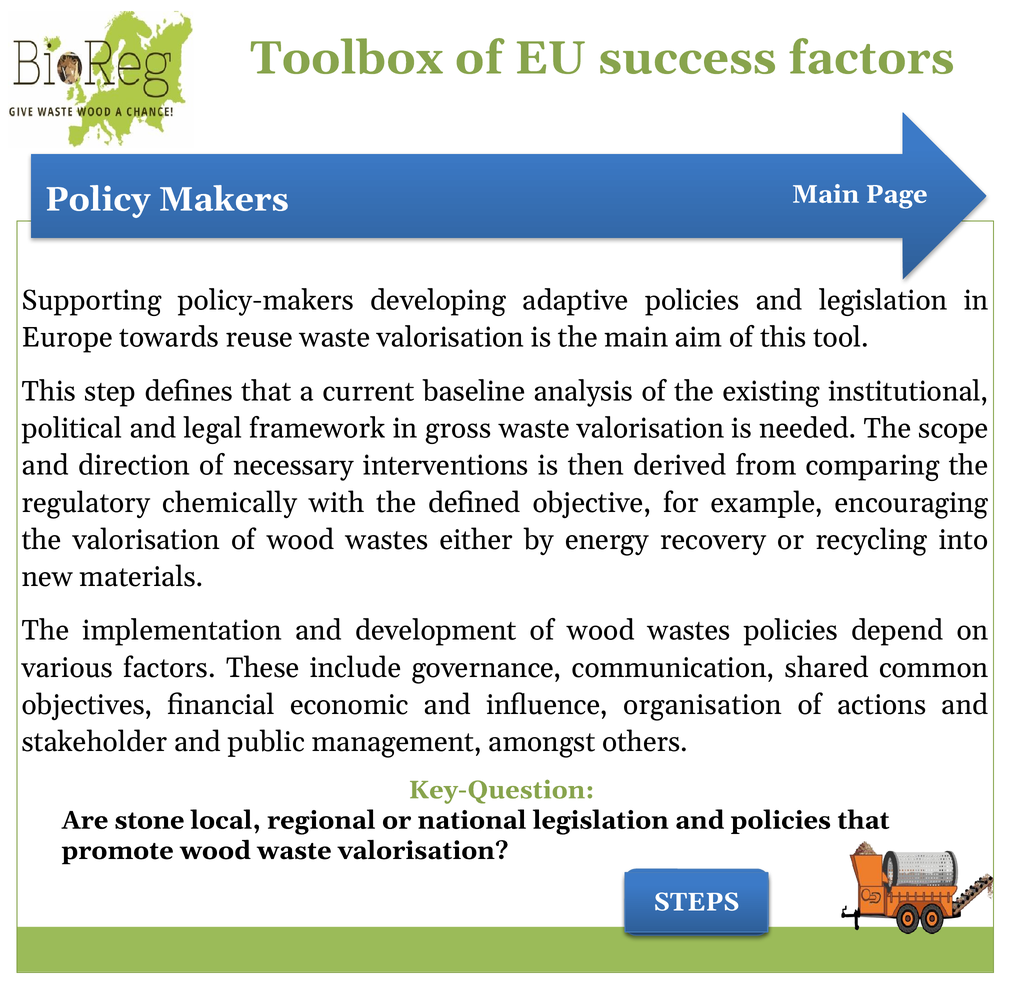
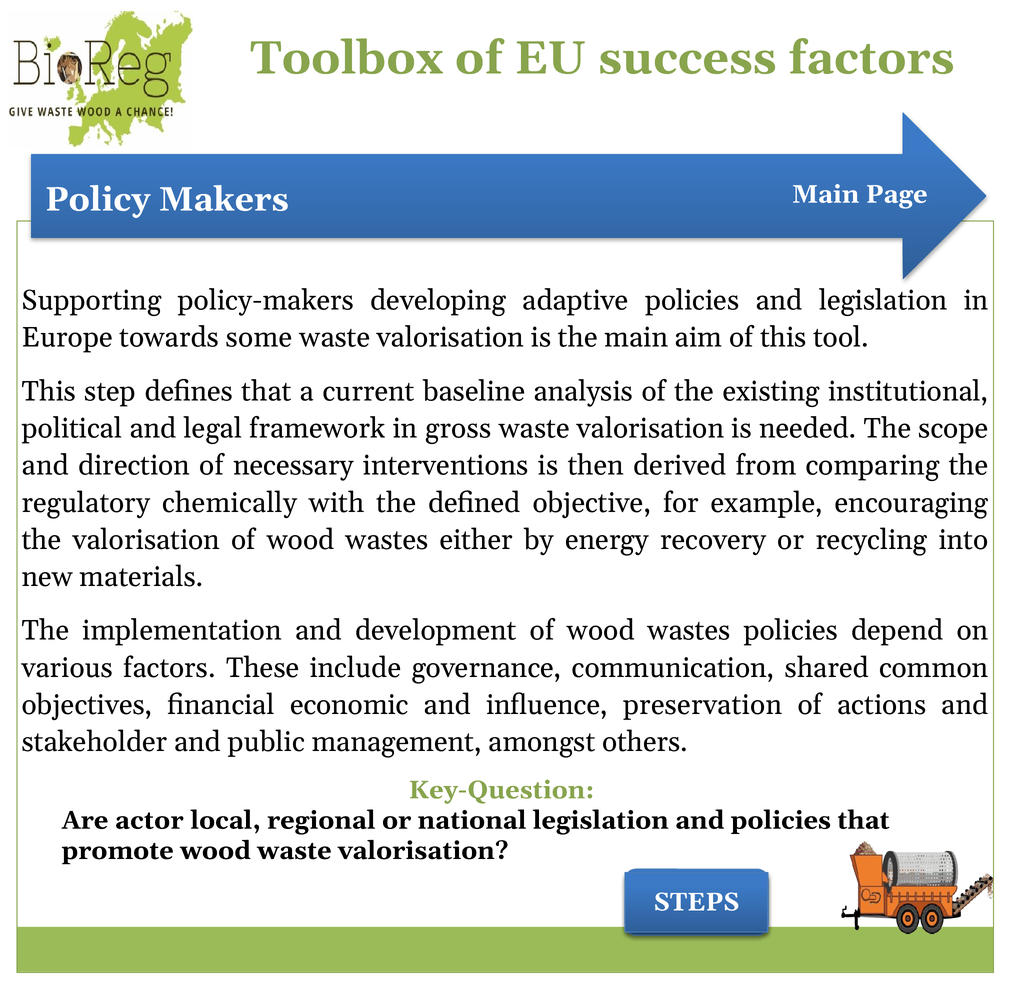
reuse: reuse -> some (259, 338)
organisation: organisation -> preservation (703, 705)
stone: stone -> actor (149, 820)
